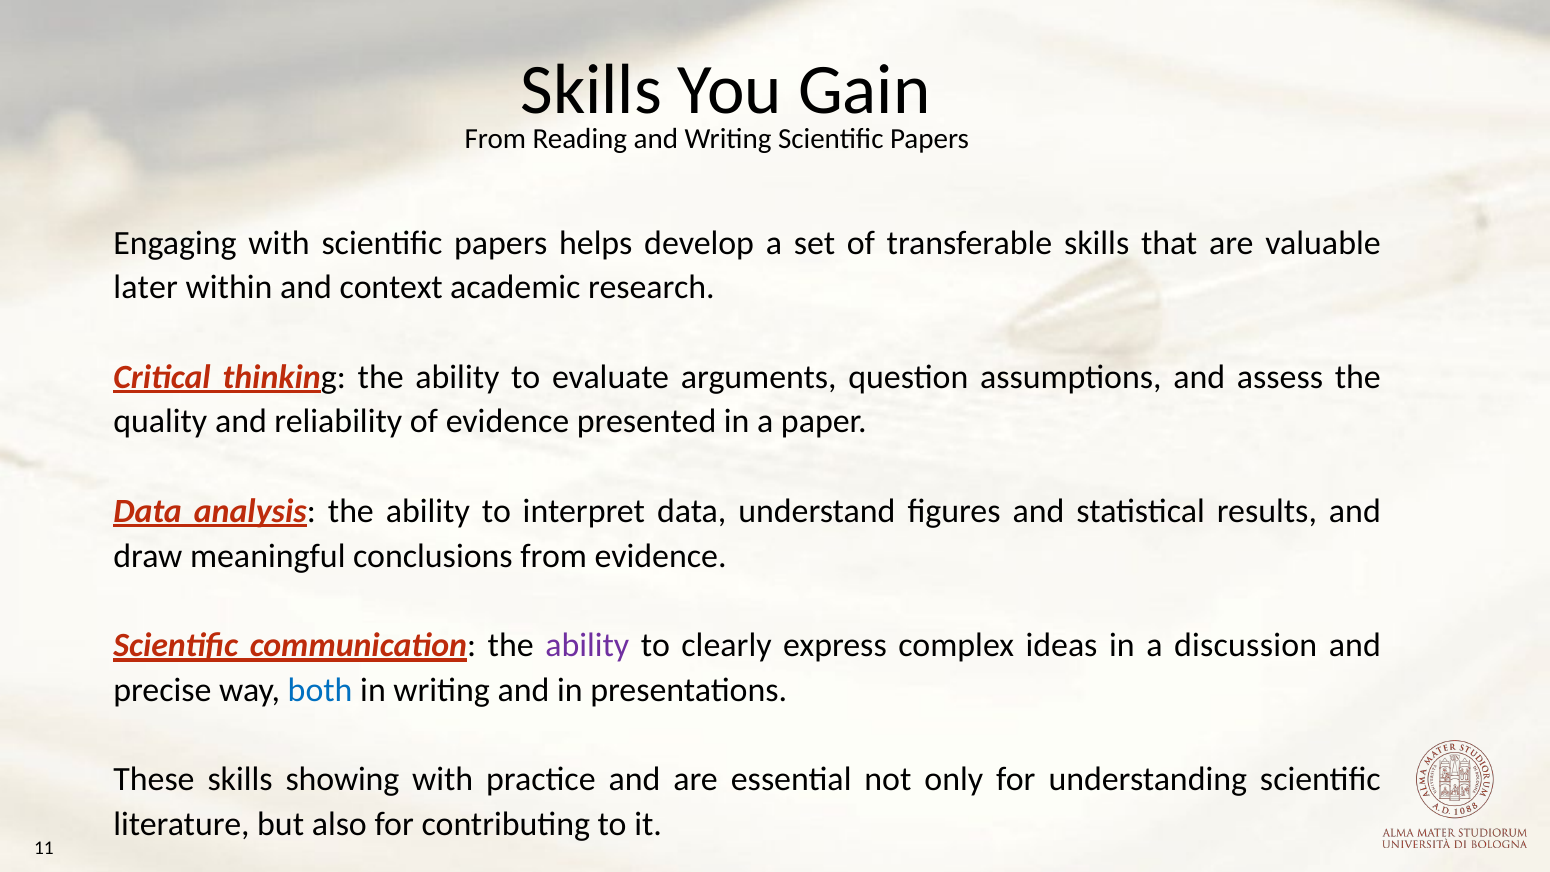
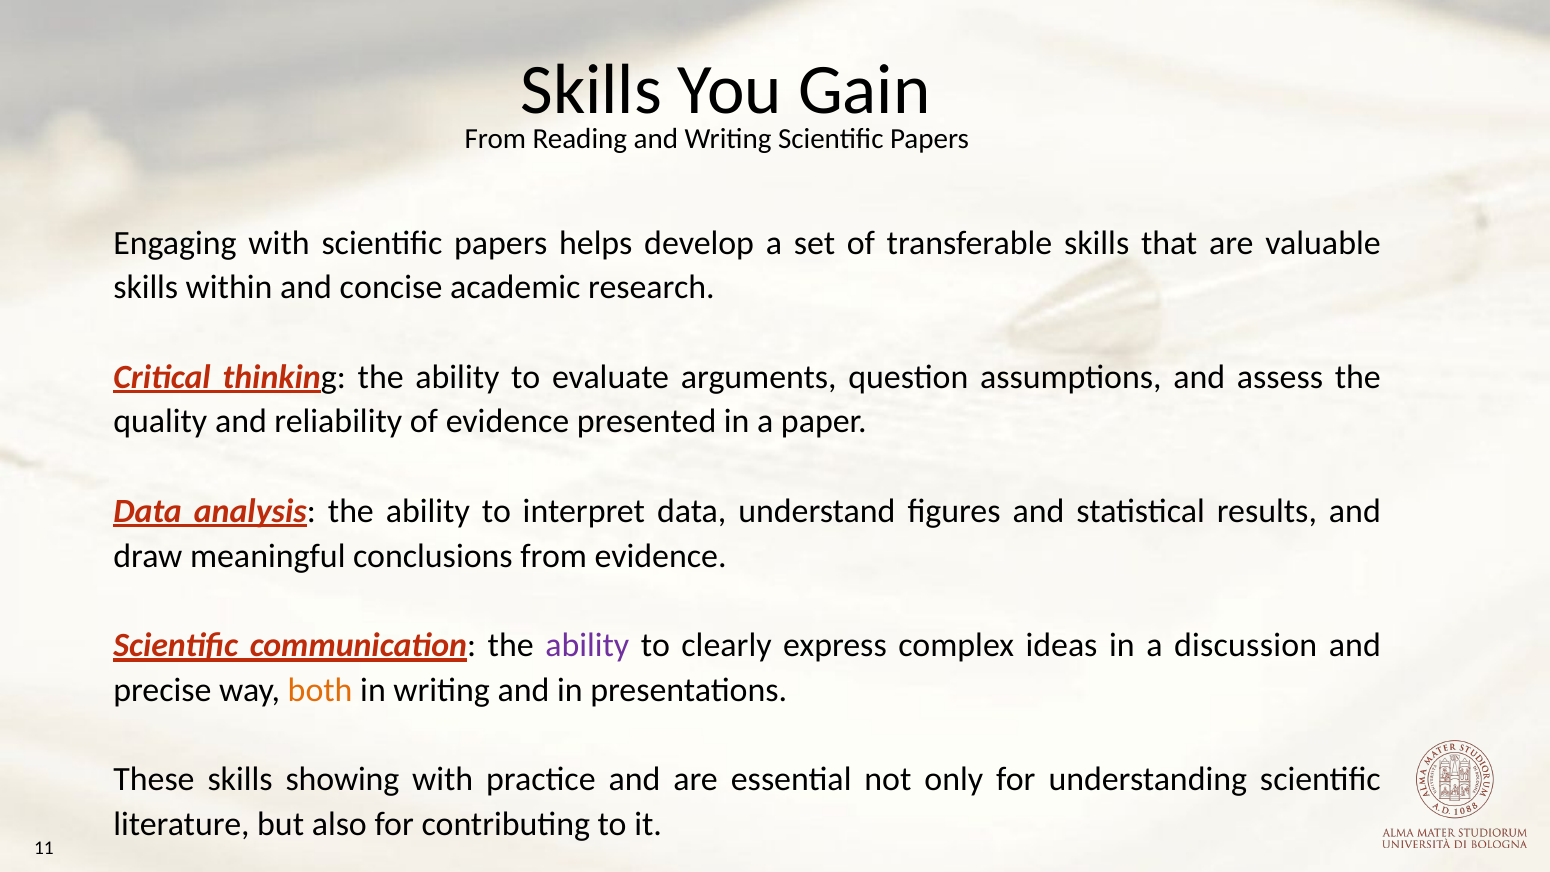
later: later -> skills (146, 288)
context: context -> concise (391, 288)
both colour: blue -> orange (320, 690)
